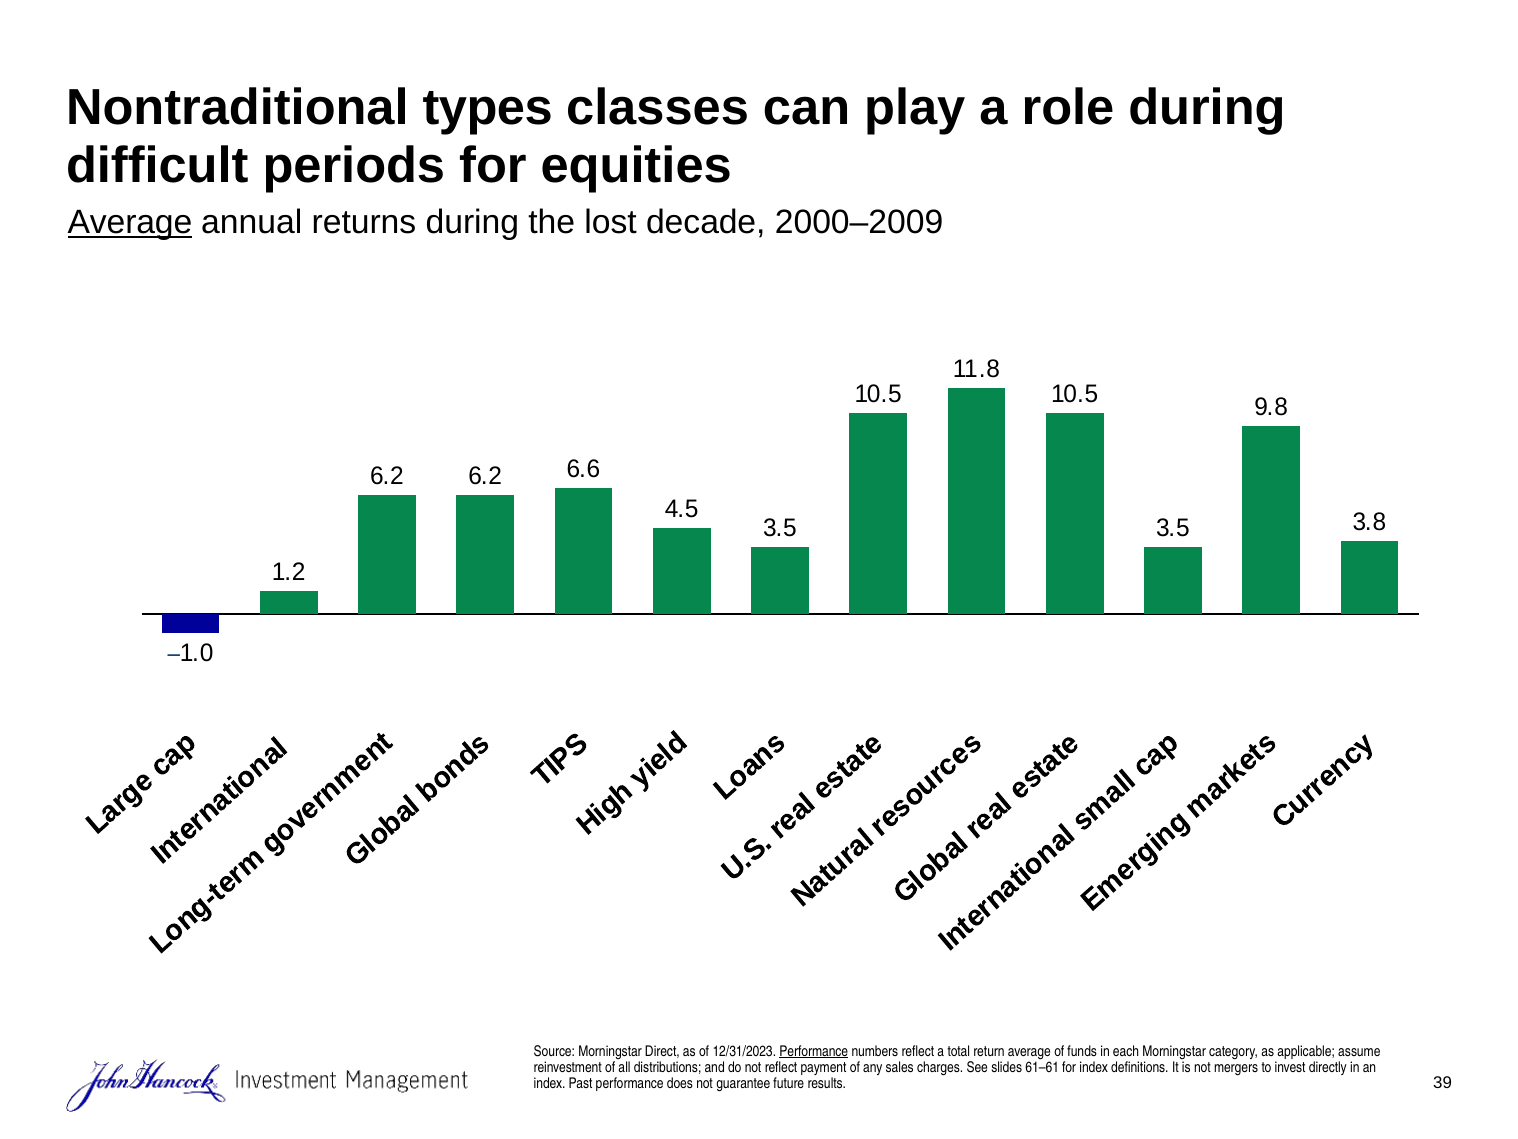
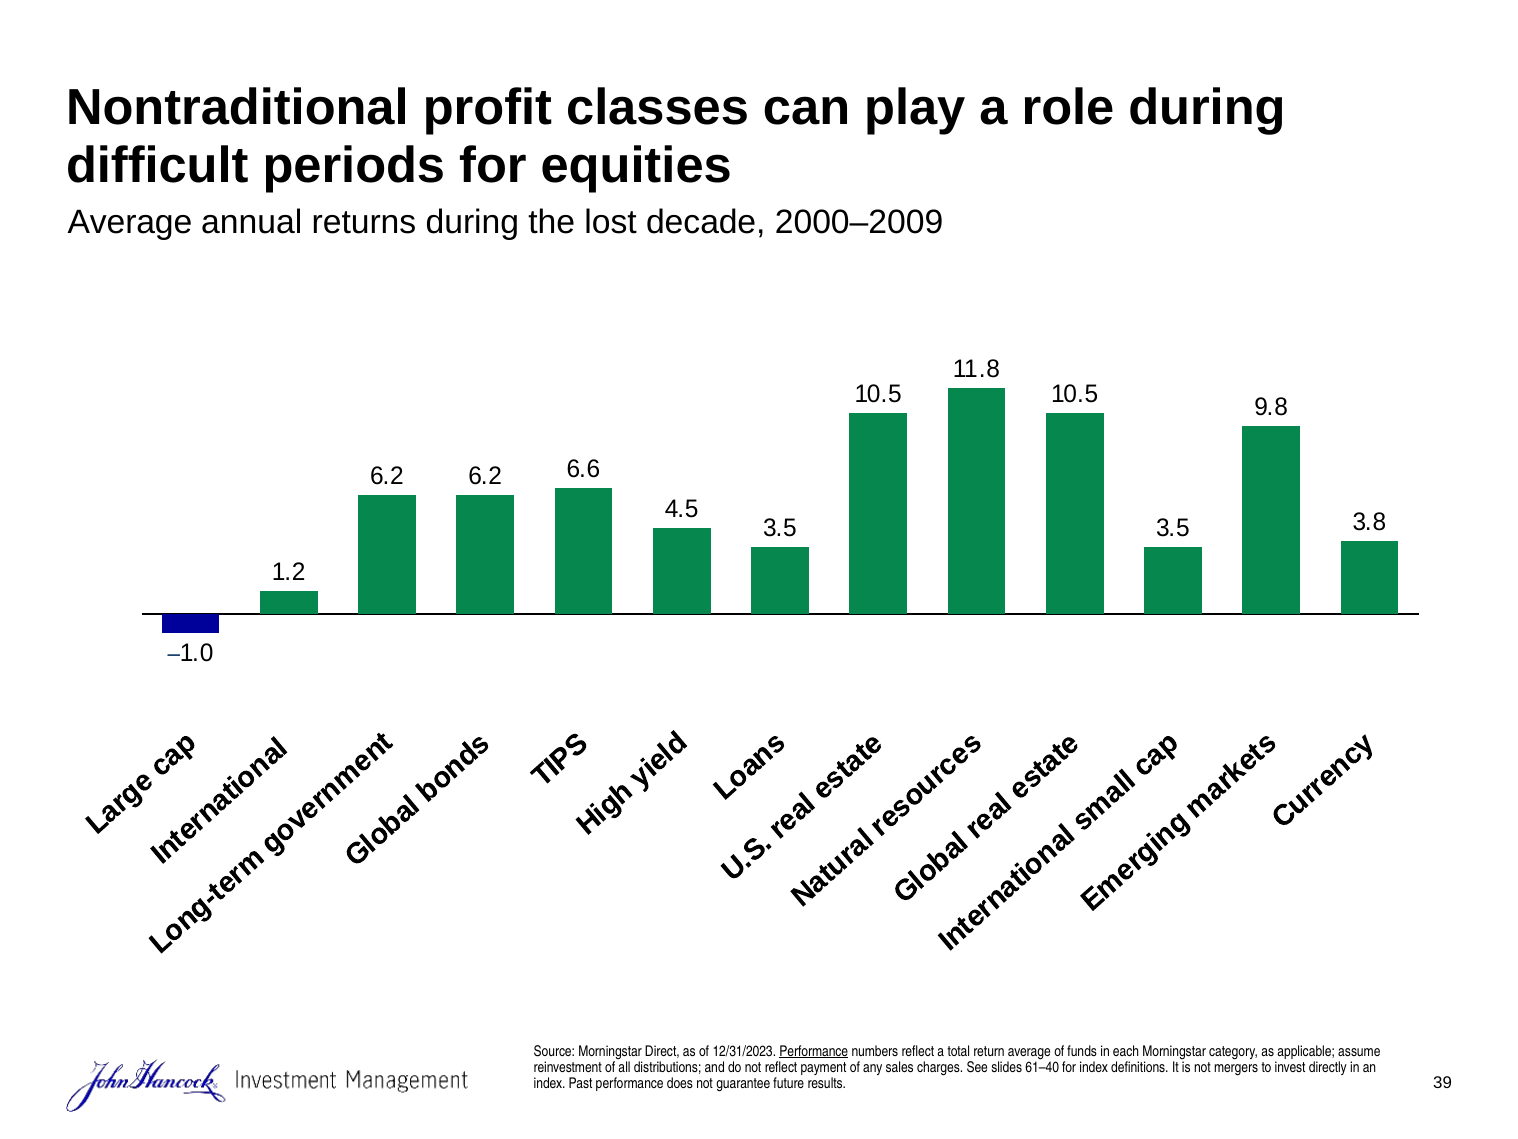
types: types -> profit (487, 108)
Average underline: present -> none (130, 222)
61–61: 61–61 -> 61–40 (1042, 1067)
